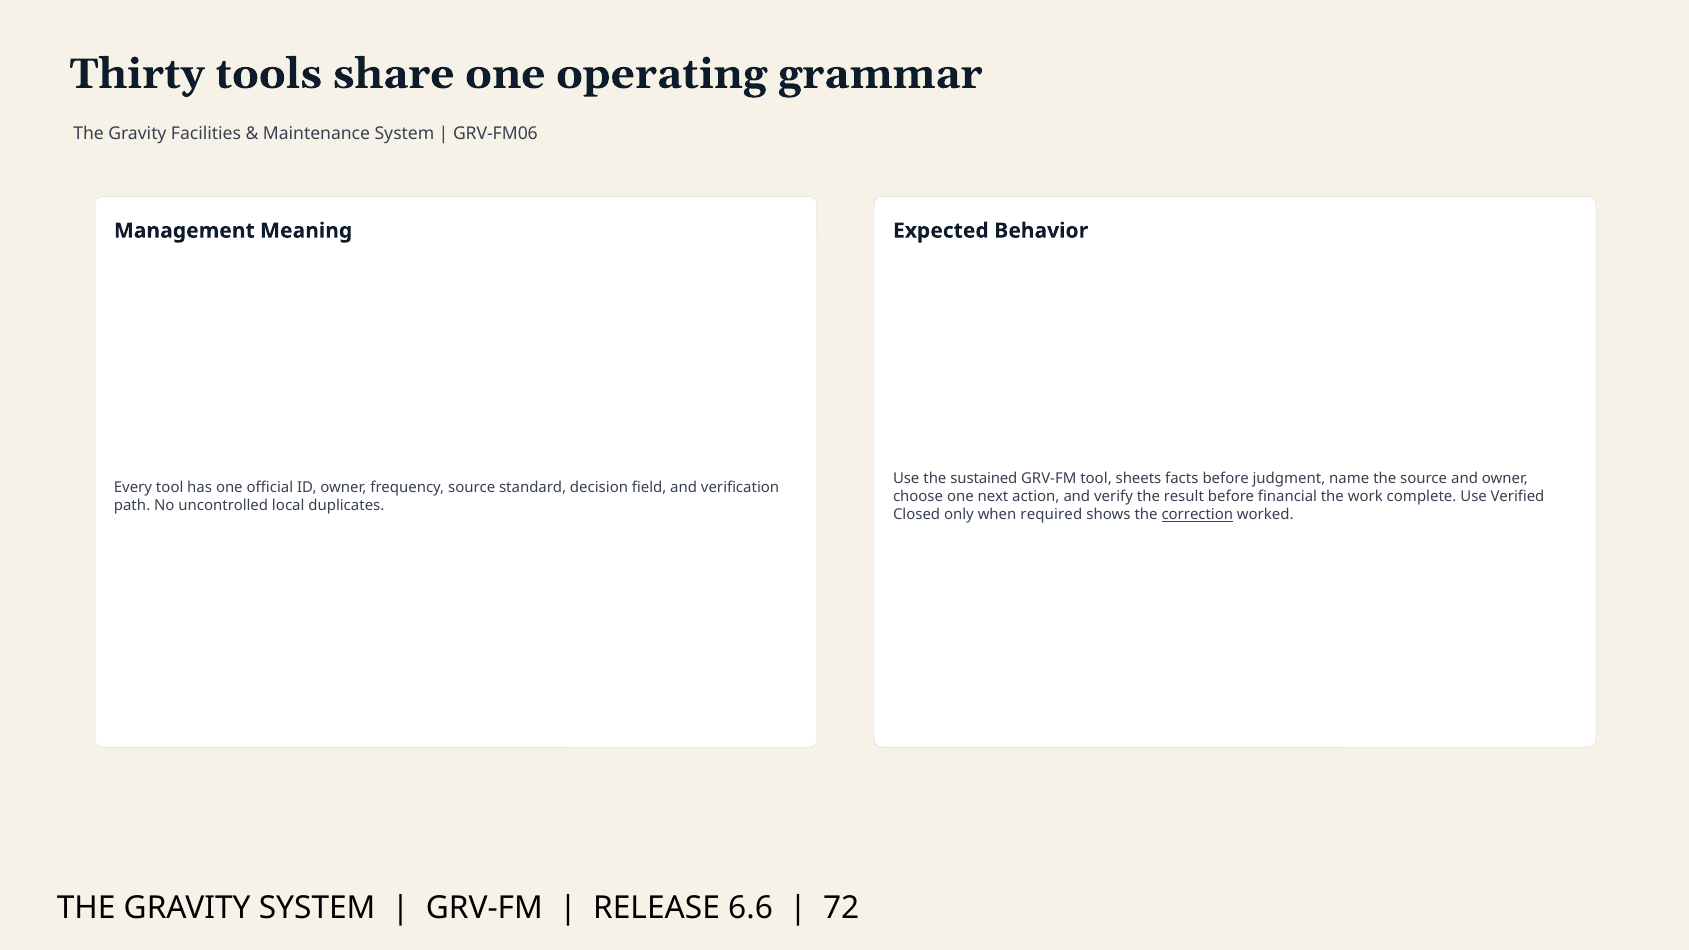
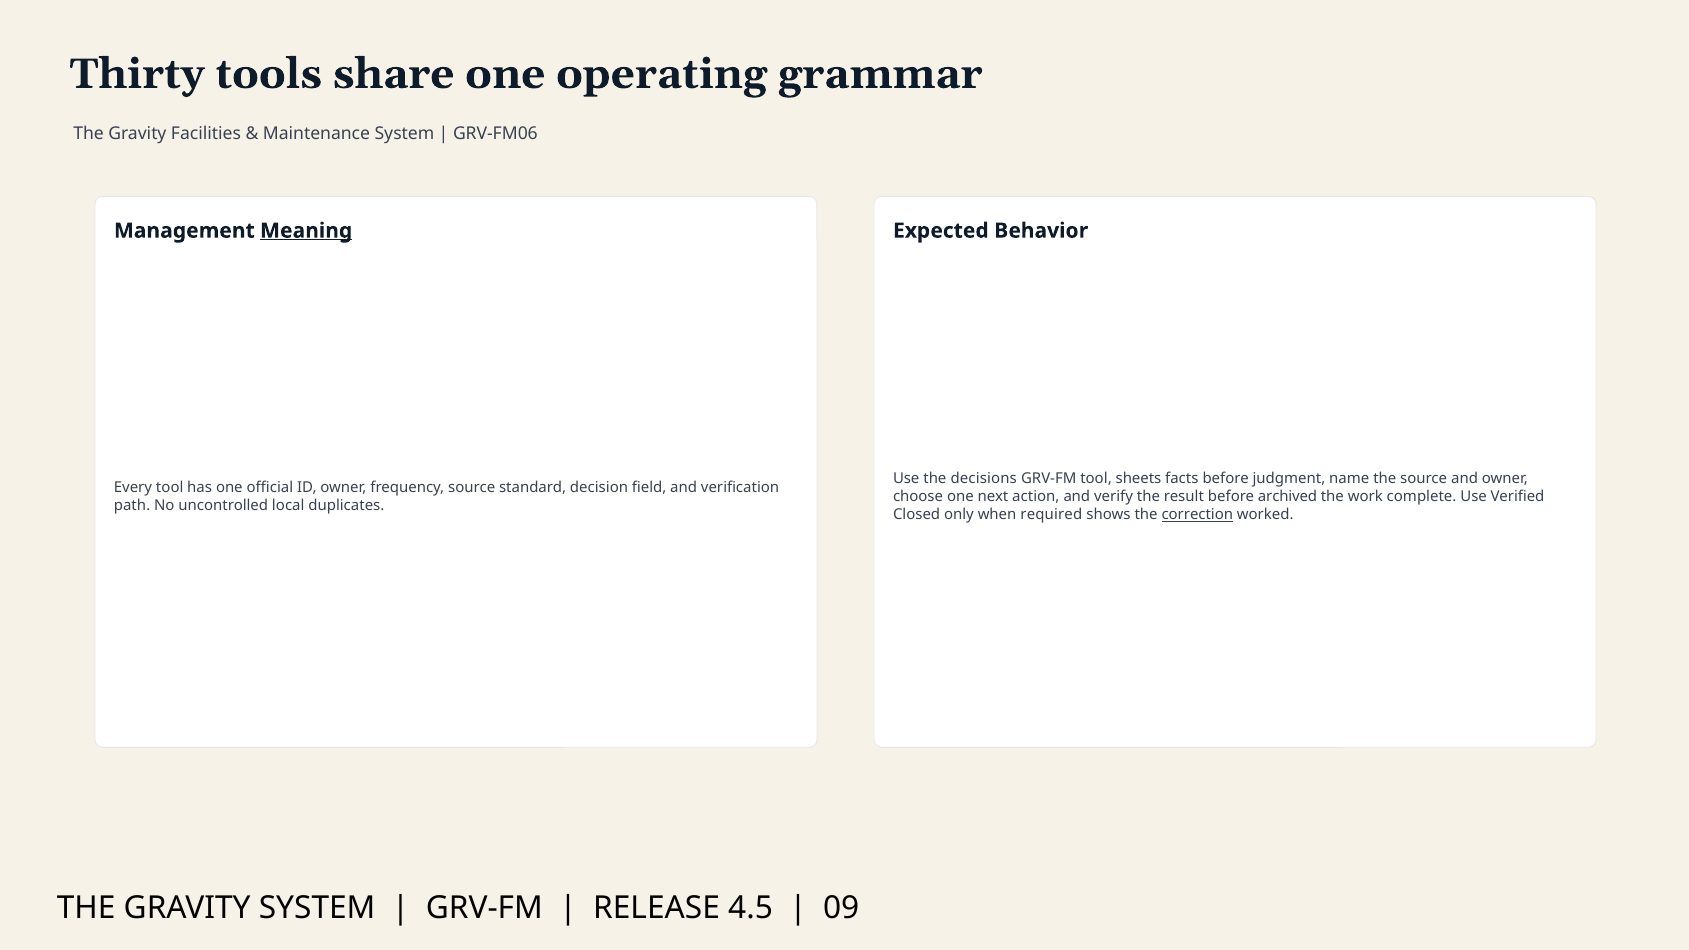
Meaning underline: none -> present (306, 231)
sustained: sustained -> decisions (984, 479)
financial: financial -> archived (1288, 497)
6.6: 6.6 -> 4.5 (751, 908)
72: 72 -> 09 (841, 908)
